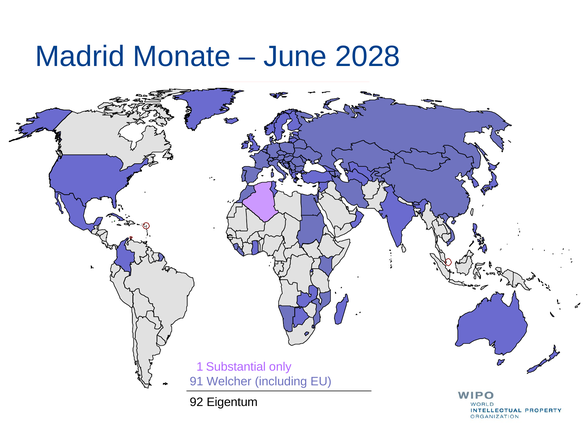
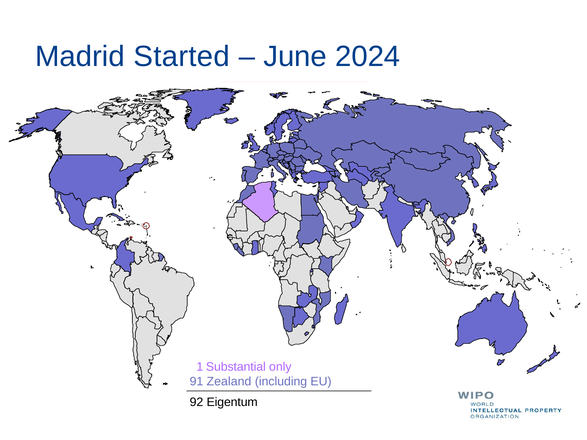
Monate: Monate -> Started (182, 56)
2028: 2028 -> 2024 (368, 56)
Welcher: Welcher -> Zealand (229, 382)
